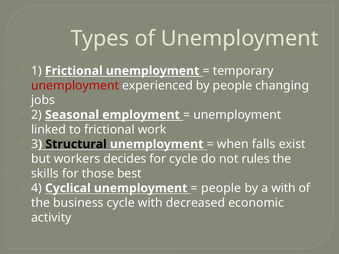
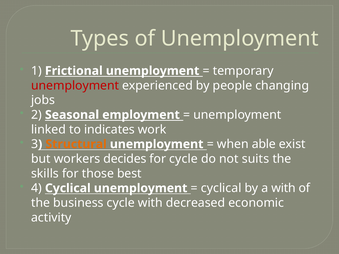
to frictional: frictional -> indicates (109, 130)
Structural colour: black -> orange (76, 144)
falls: falls -> able (264, 144)
rules: rules -> suits (255, 159)
people: people -> cyclical (221, 188)
